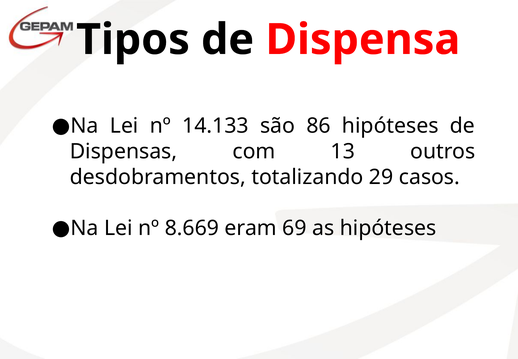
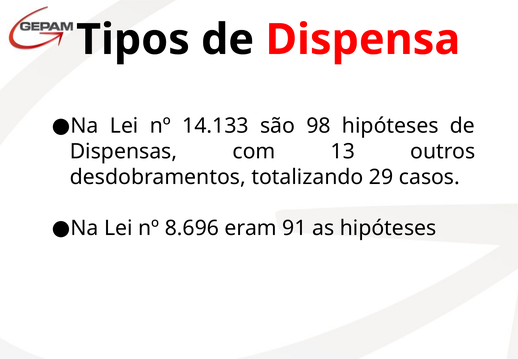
86: 86 -> 98 (319, 126)
8.669: 8.669 -> 8.696 (192, 228)
69: 69 -> 91 (294, 228)
